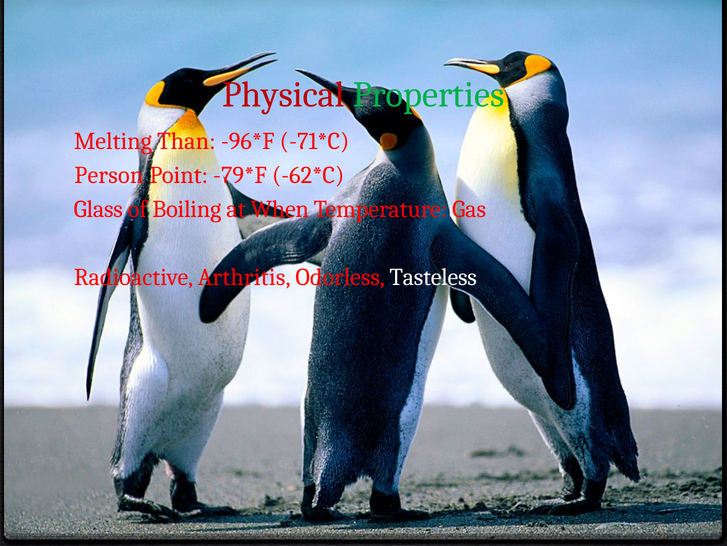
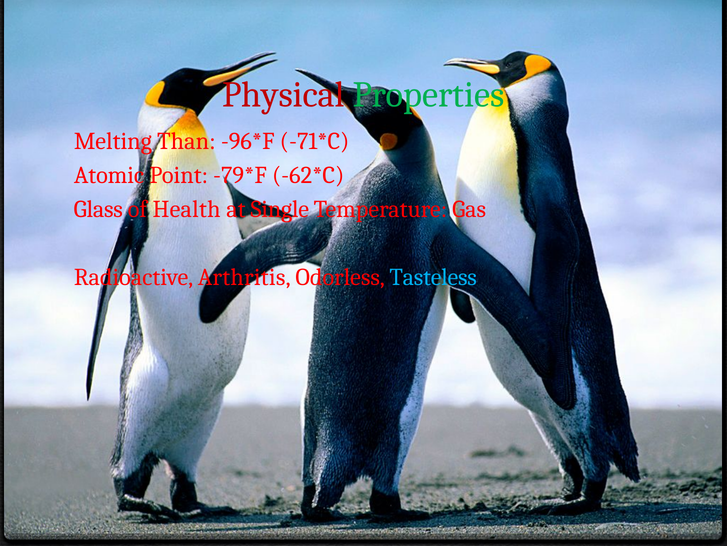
Person: Person -> Atomic (109, 175)
Boiling: Boiling -> Health (187, 209)
When: When -> Single (280, 209)
Tasteless colour: white -> light blue (433, 277)
